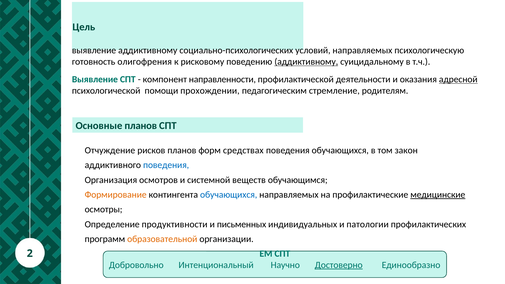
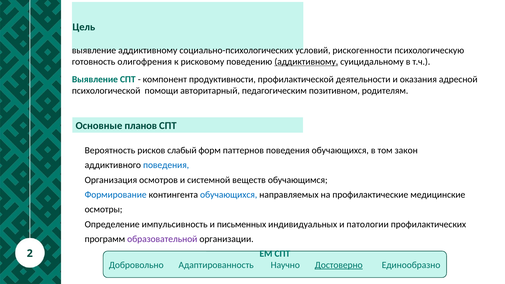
условий направляемых: направляемых -> рискогенности (362, 50)
направленности: направленности -> продуктивности (222, 79)
адресной underline: present -> none (458, 79)
прохождении: прохождении -> авторитарный (210, 91)
стремление: стремление -> позитивном (334, 91)
Отчуждение: Отчуждение -> Вероятность (110, 150)
рисков планов: планов -> слабый (182, 150)
средствах: средствах -> паттернов (243, 150)
Формирование colour: orange -> blue (116, 195)
медицинские underline: present -> none (438, 195)
продуктивности: продуктивности -> импульсивность (175, 224)
образовательной colour: orange -> purple (162, 239)
Интенциональный: Интенциональный -> Адаптированность (216, 265)
